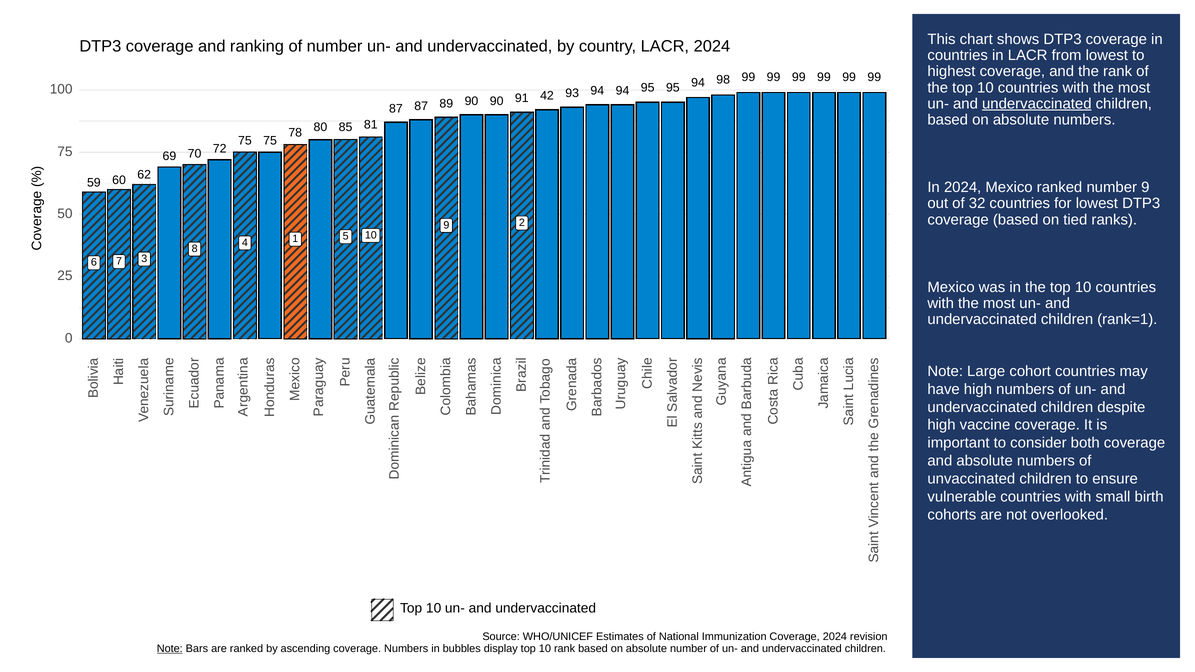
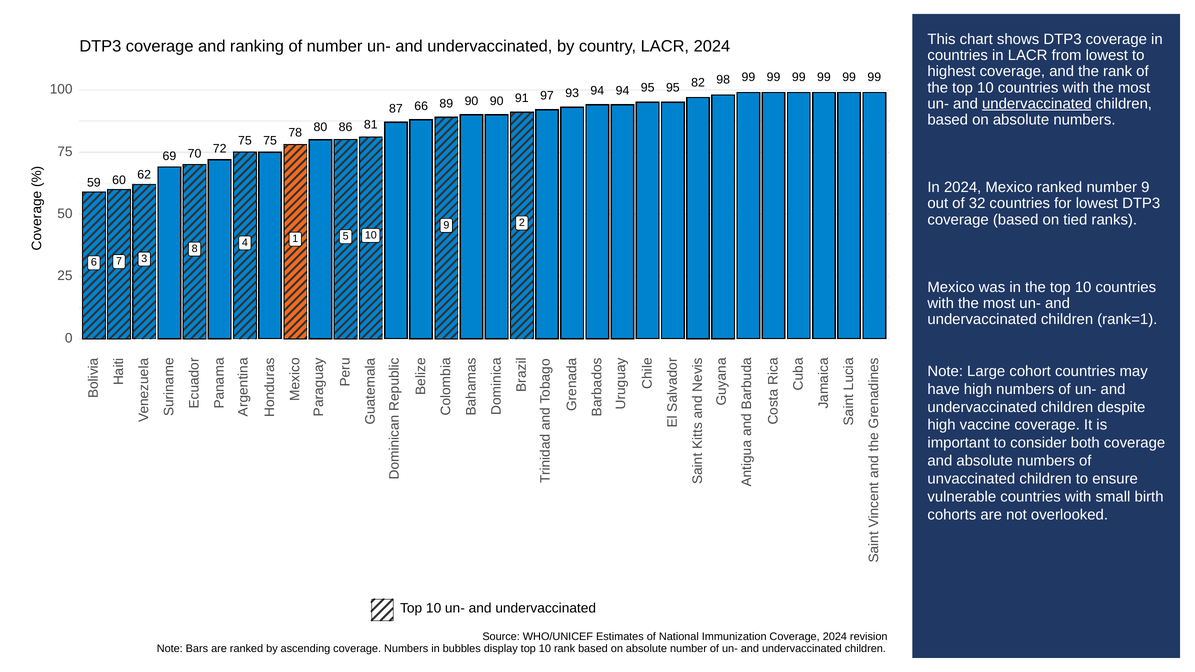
95 94: 94 -> 82 (698, 83)
87 87: 87 -> 66 (421, 106)
42: 42 -> 97 (547, 96)
85: 85 -> 86 (346, 127)
Note underline: present -> none (170, 649)
